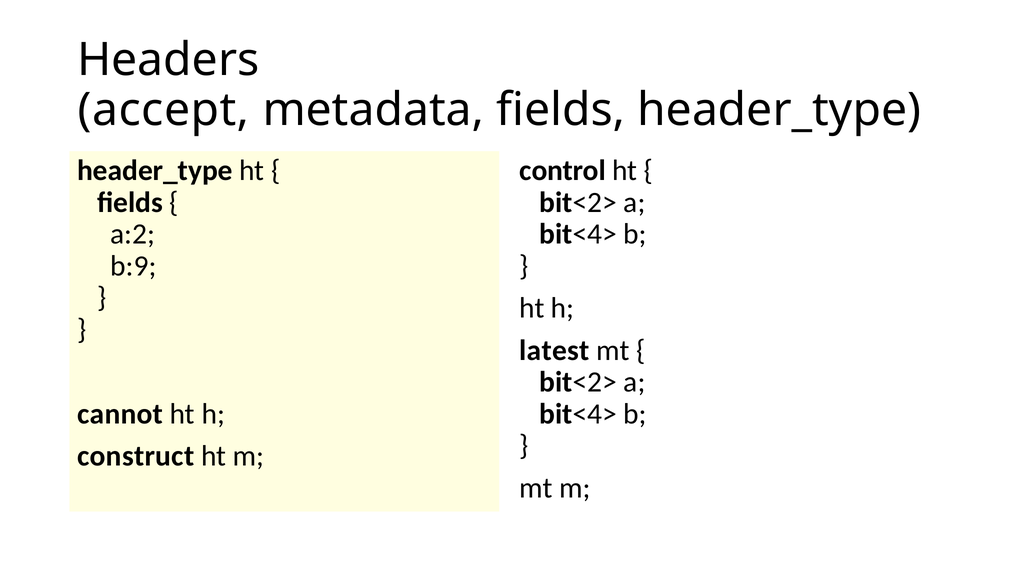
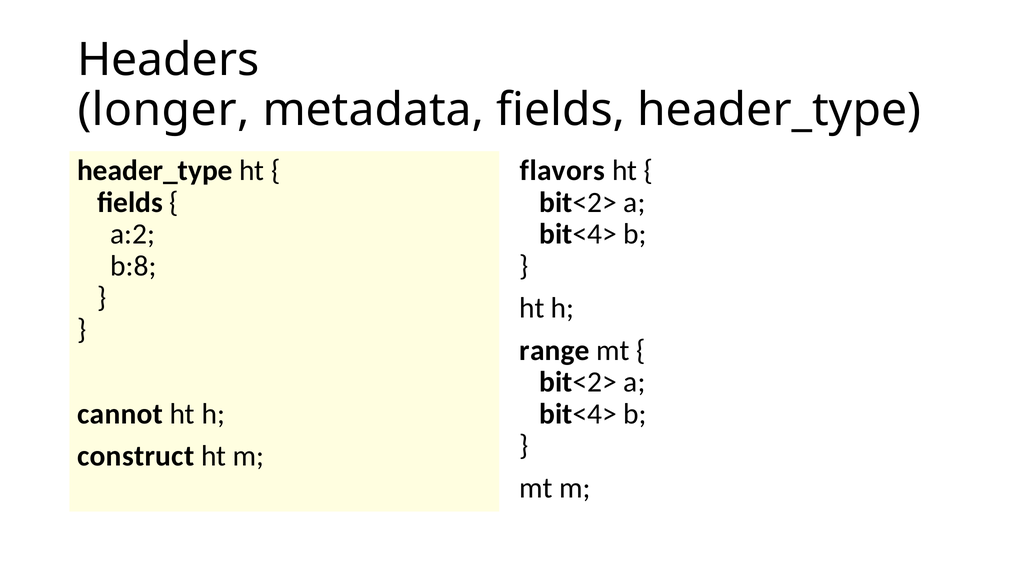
accept: accept -> longer (164, 110)
control: control -> flavors (562, 171)
b:9: b:9 -> b:8 (133, 266)
latest: latest -> range (554, 351)
